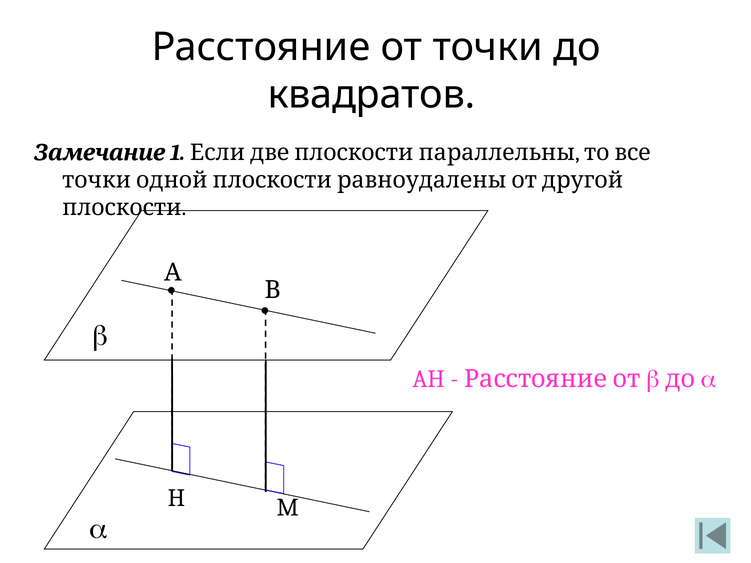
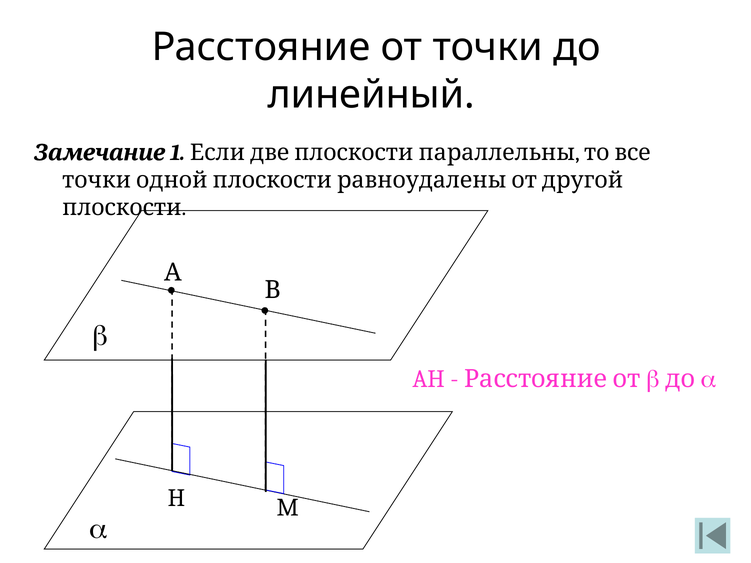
квадратов: квадратов -> линейный (371, 95)
